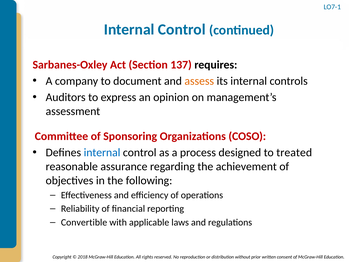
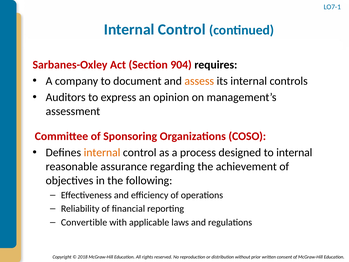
137: 137 -> 904 (181, 65)
internal colour: blue -> orange (102, 152)
to treated: treated -> internal (294, 152)
